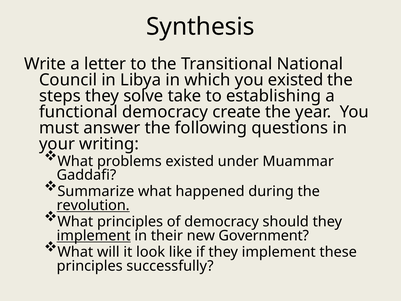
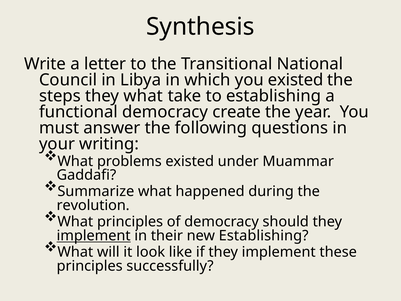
they solve: solve -> what (143, 96)
revolution underline: present -> none (93, 205)
new Government: Government -> Establishing (264, 236)
